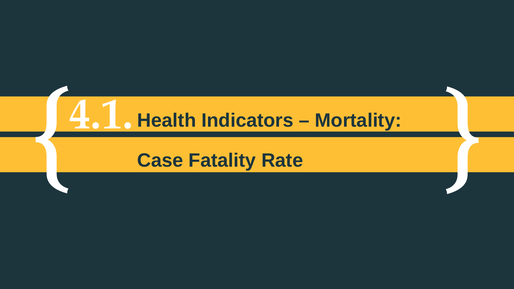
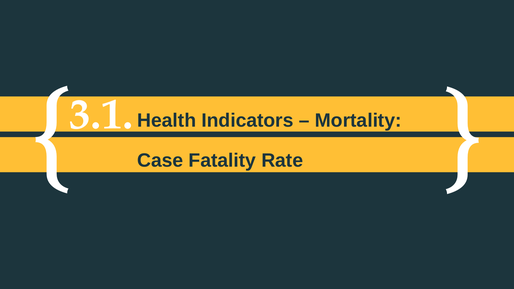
4.1: 4.1 -> 3.1 (101, 114)
